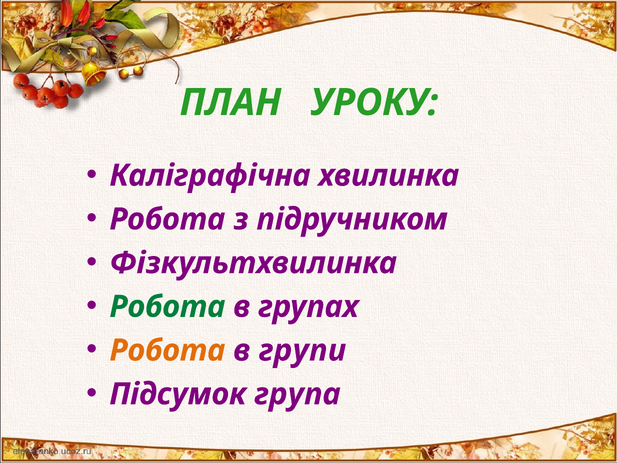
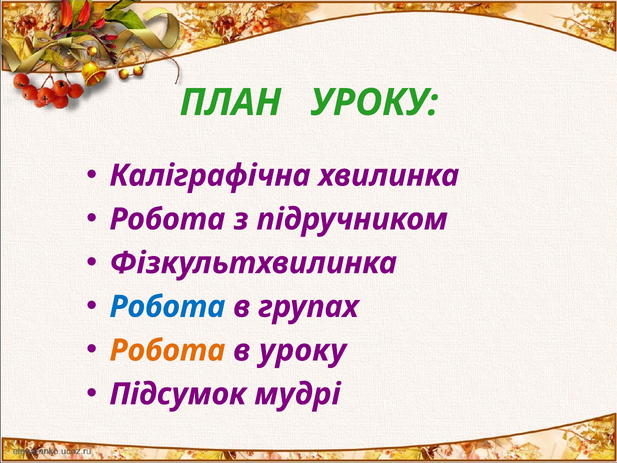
Робота colour: green -> blue (167, 307)
в групи: групи -> уроку (303, 350)
група: група -> мудрі (298, 394)
